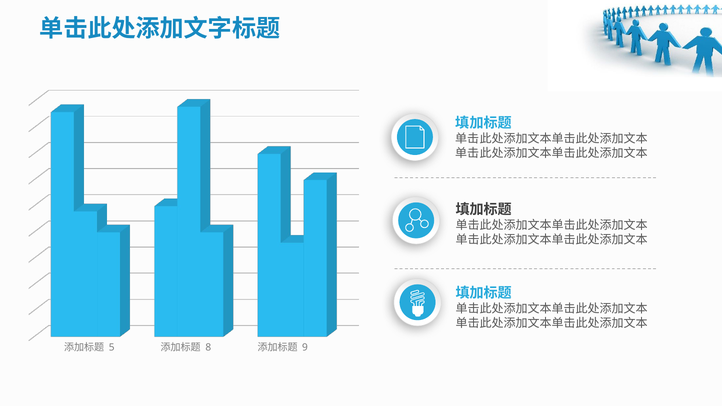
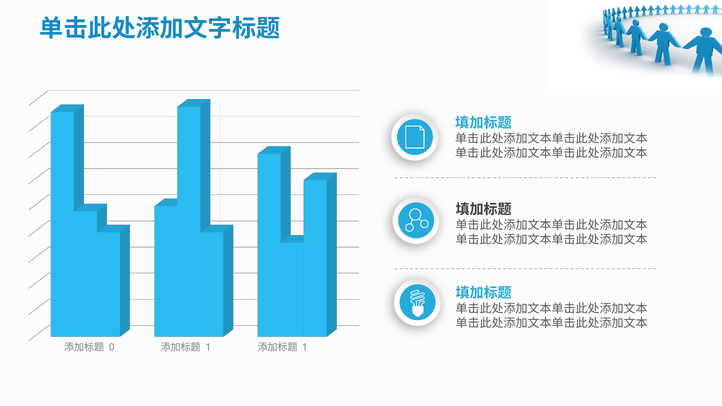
5: 5 -> 0 (112, 347)
8: 8 -> 1 (208, 347)
9: 9 -> 1 (305, 347)
